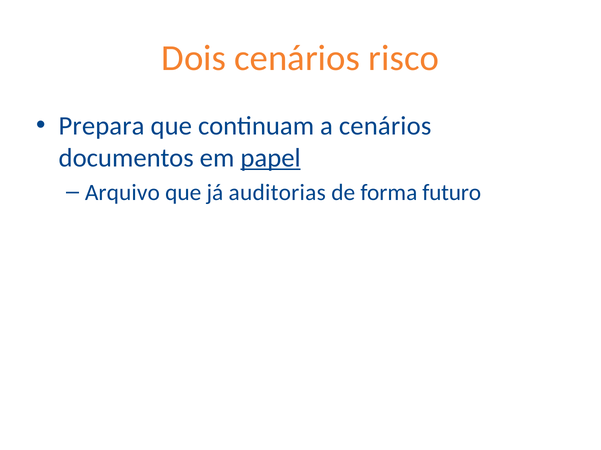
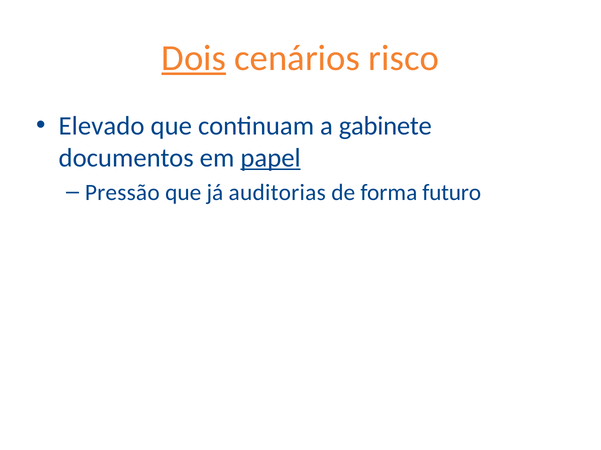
Dois underline: none -> present (194, 58)
Prepara: Prepara -> Elevado (102, 126)
a cenários: cenários -> gabinete (385, 126)
Arquivo: Arquivo -> Pressão (122, 193)
